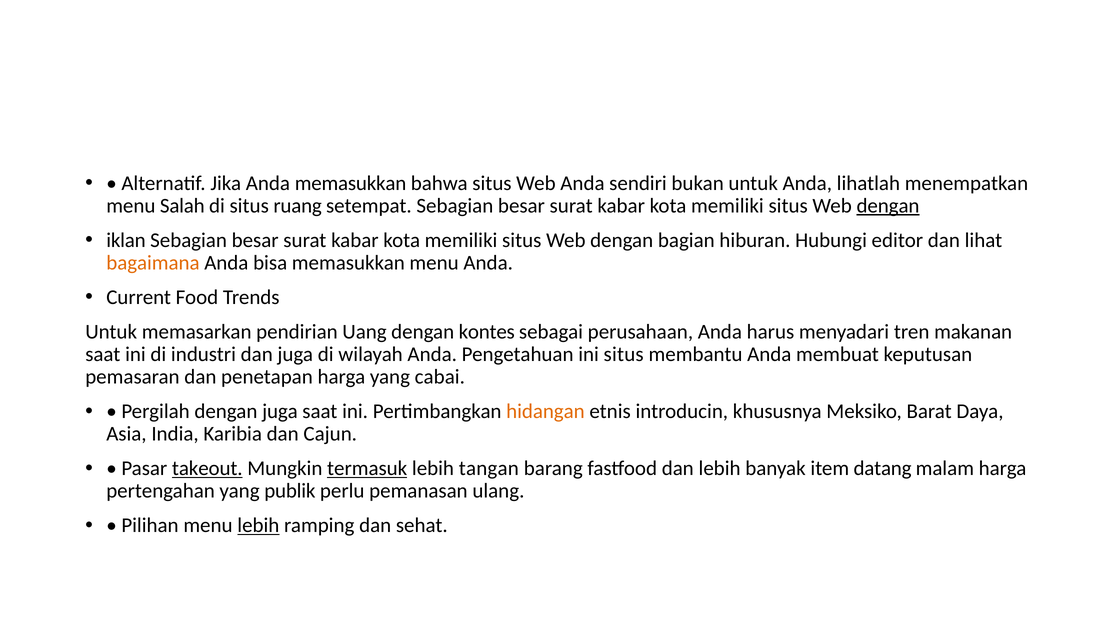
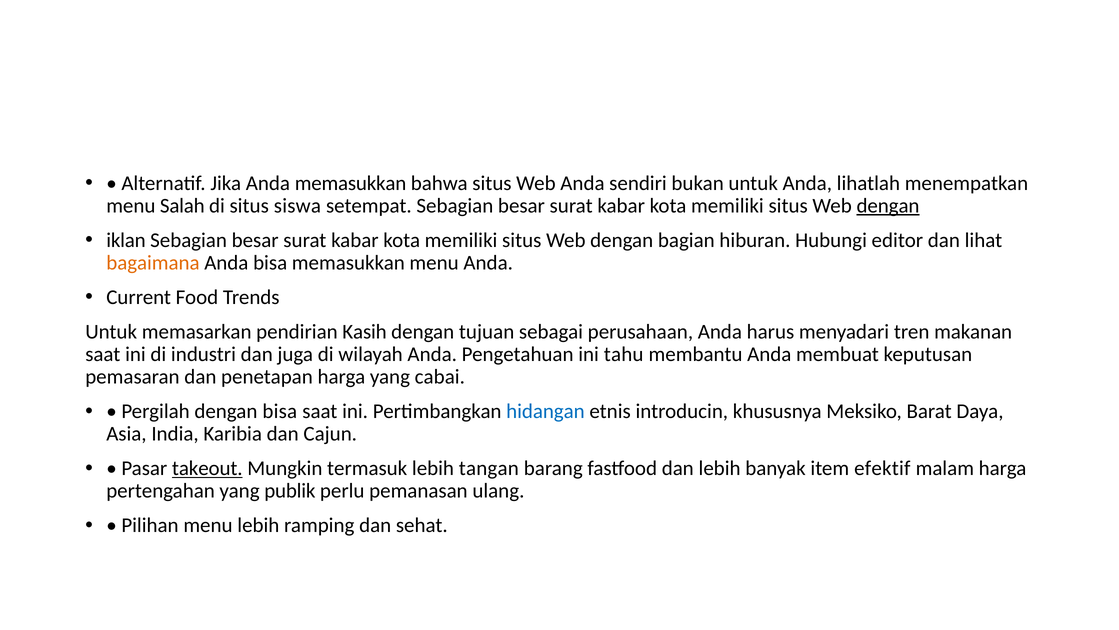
ruang: ruang -> siswa (297, 206)
Uang: Uang -> Kasih (365, 331)
kontes: kontes -> tujuan (487, 331)
ini situs: situs -> tahu (624, 354)
dengan juga: juga -> bisa (280, 411)
hidangan colour: orange -> blue (545, 411)
termasuk underline: present -> none (367, 468)
datang: datang -> efektif (882, 468)
lebih underline: present -> none (258, 525)
